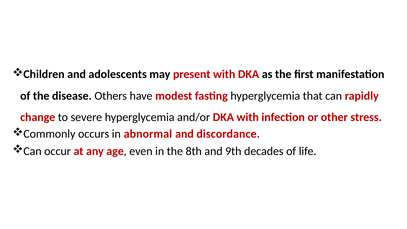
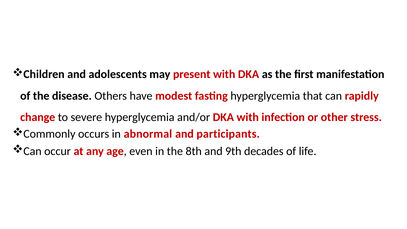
discordance: discordance -> participants (228, 134)
